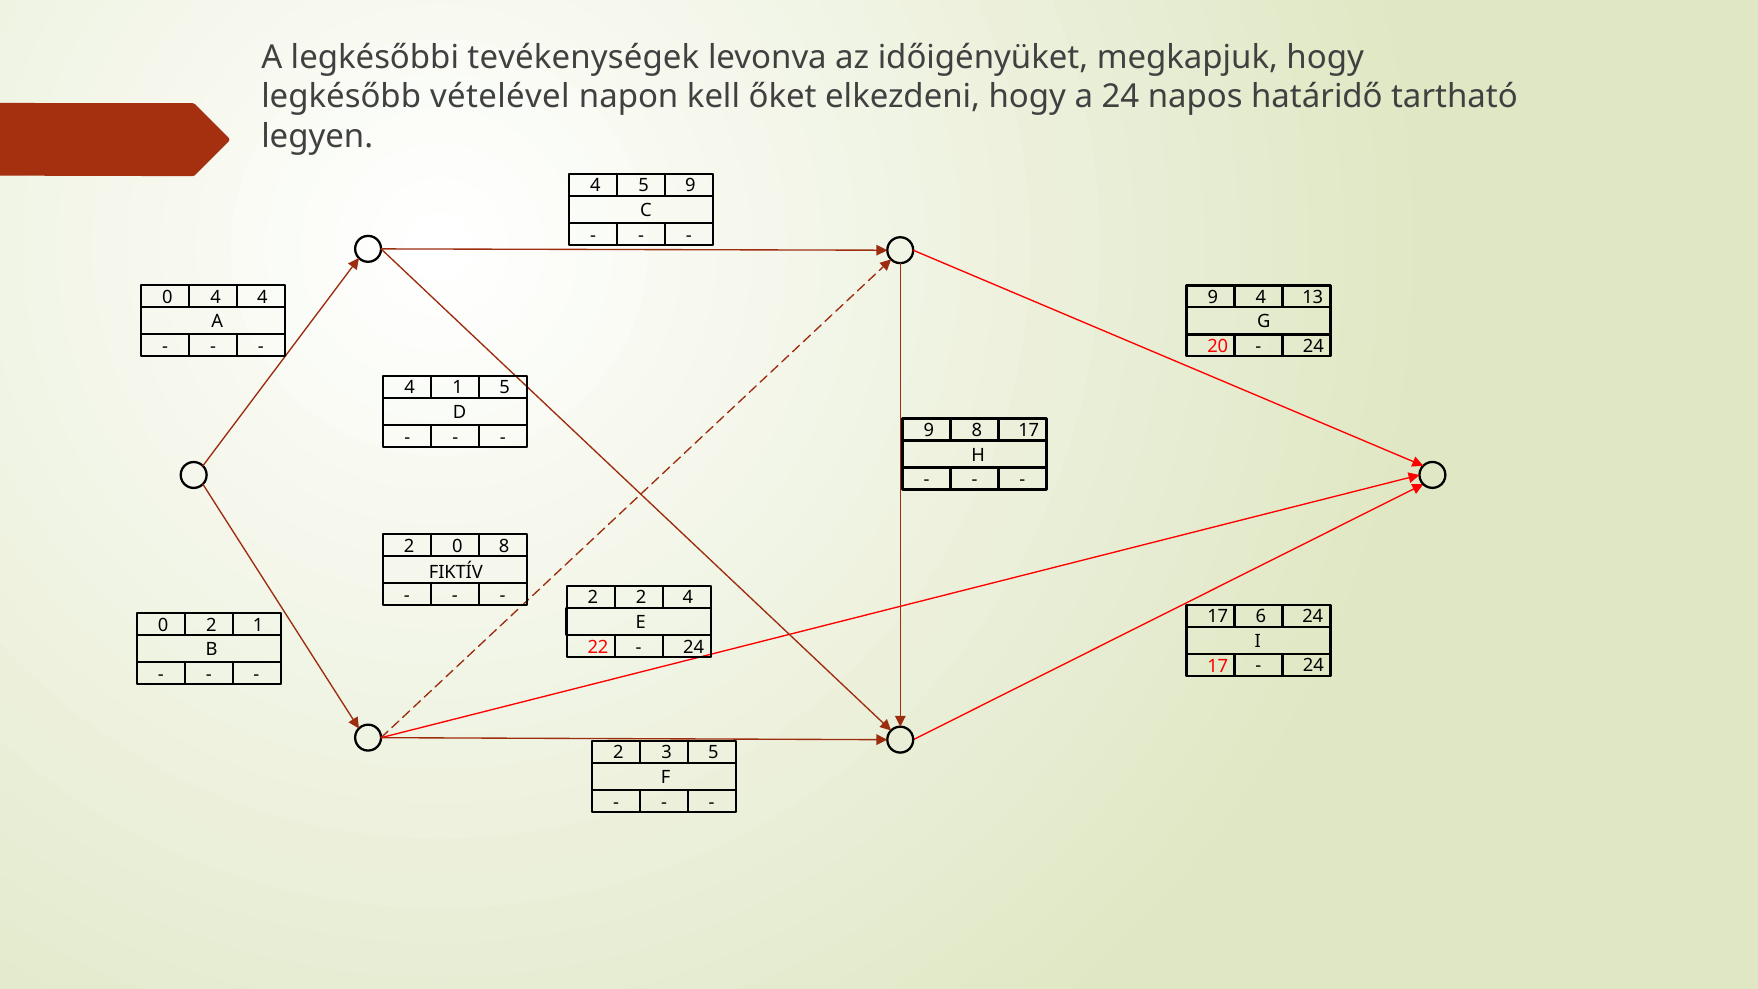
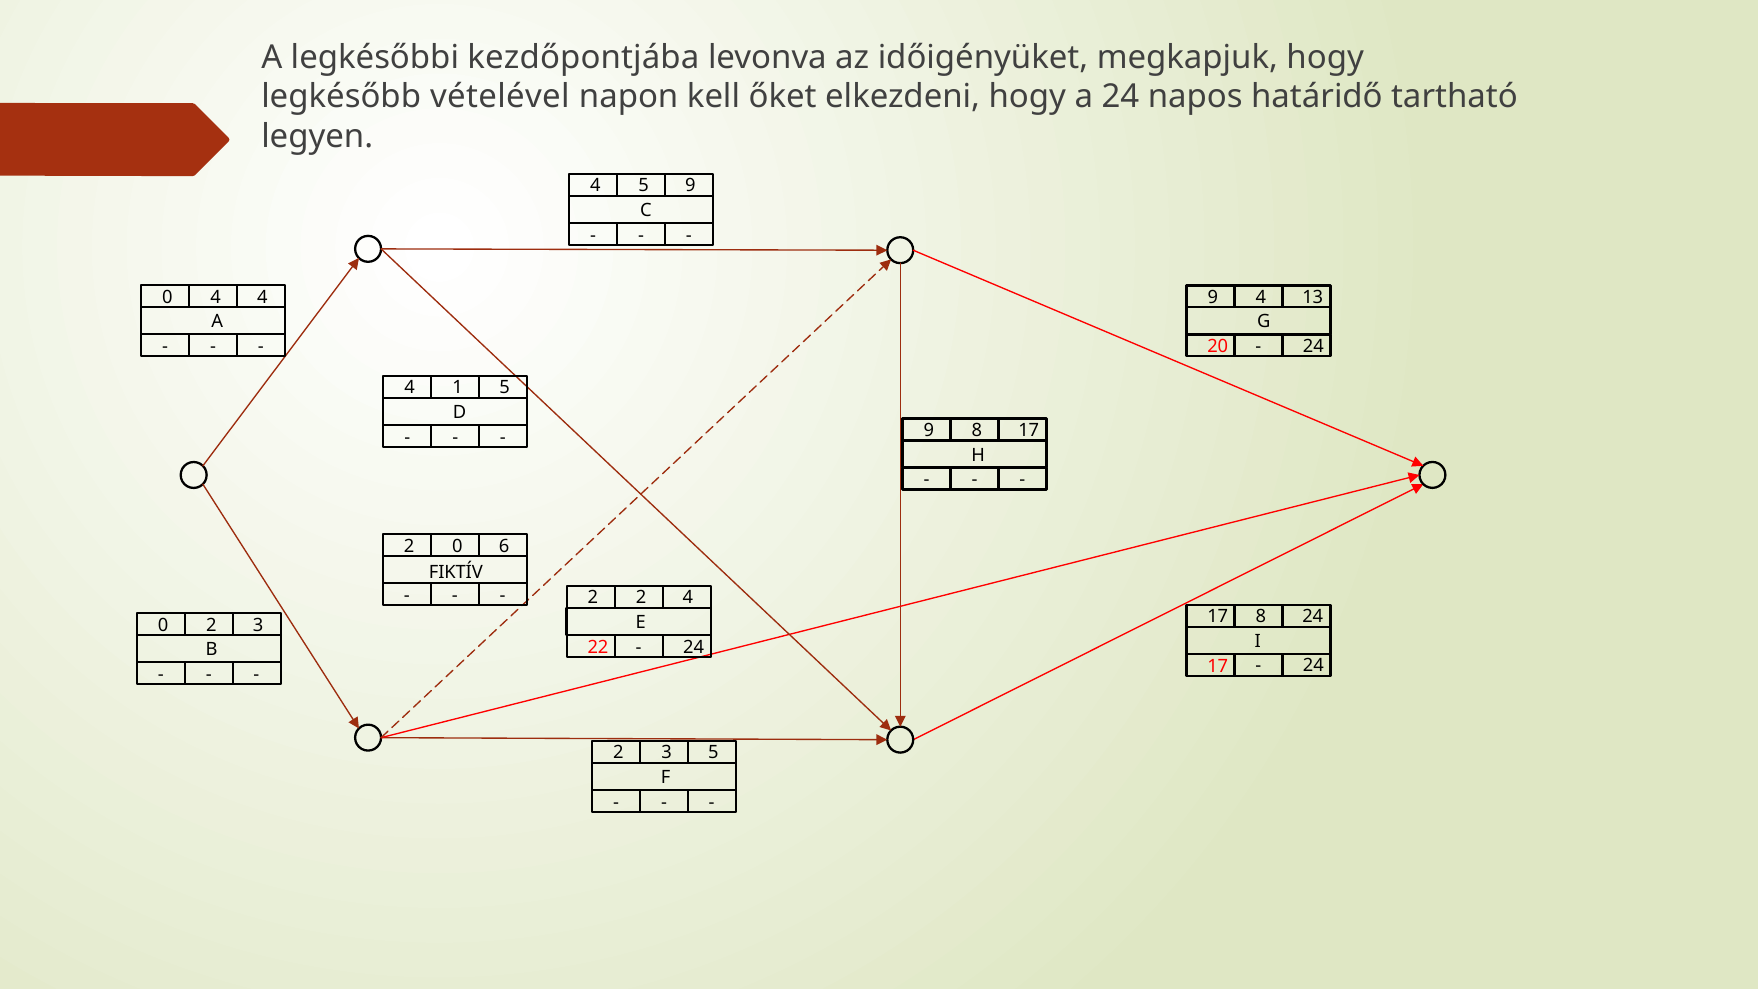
tevékenységek: tevékenységek -> kezdőpontjába (583, 57)
0 8: 8 -> 6 (504, 546)
17 6: 6 -> 8 (1261, 617)
0 2 1: 1 -> 3 (258, 625)
